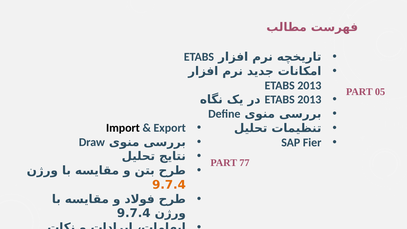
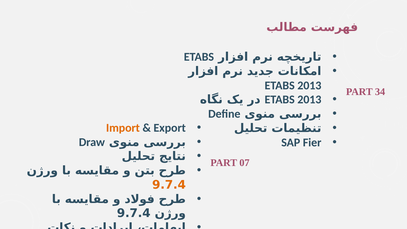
05: 05 -> 34 (380, 92)
Import colour: black -> orange (123, 128)
77: 77 -> 07 (244, 163)
